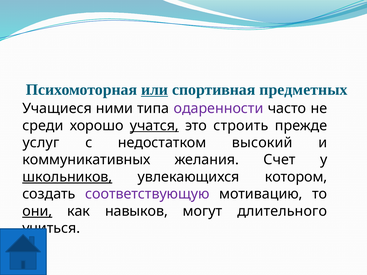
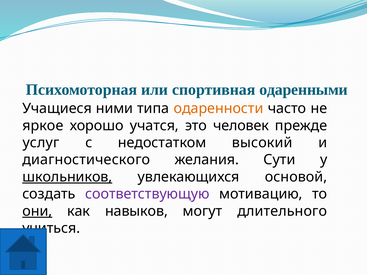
или underline: present -> none (155, 90)
предметных: предметных -> одаренными (304, 90)
одаренности colour: purple -> orange (219, 109)
среди: среди -> яркое (43, 126)
учатся underline: present -> none (154, 126)
строить: строить -> человек (241, 126)
коммуникативных: коммуникативных -> диагностического (86, 160)
Счет: Счет -> Сути (280, 160)
котором: котором -> основой (296, 177)
